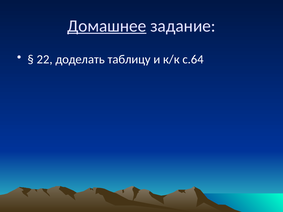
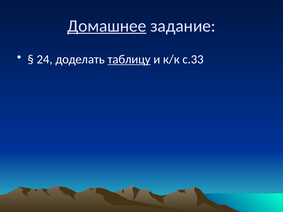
22: 22 -> 24 (45, 59)
таблицу underline: none -> present (129, 59)
с.64: с.64 -> с.33 (193, 59)
